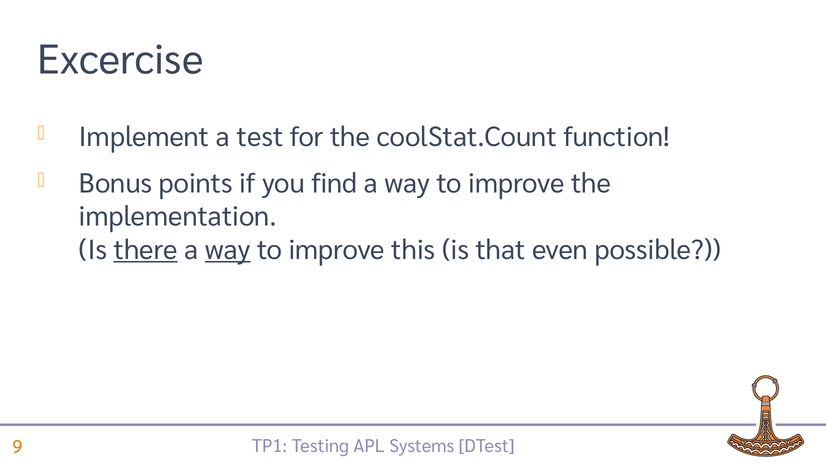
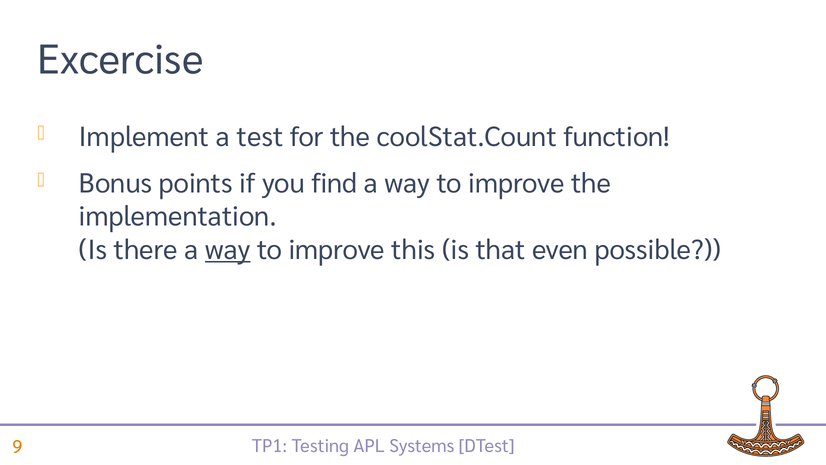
there underline: present -> none (146, 250)
